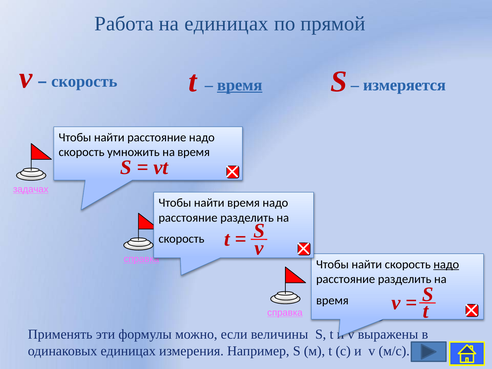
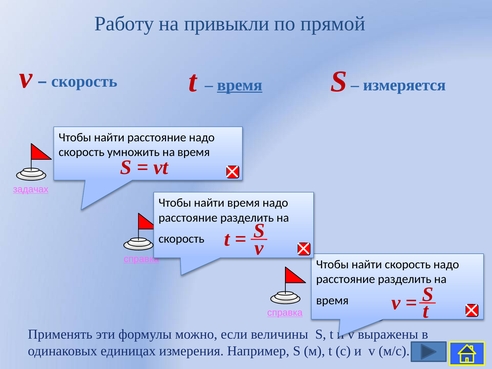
Работа: Работа -> Работу (124, 24)
на единицах: единицах -> привыкли (227, 24)
надо underline: present -> none (446, 264)
